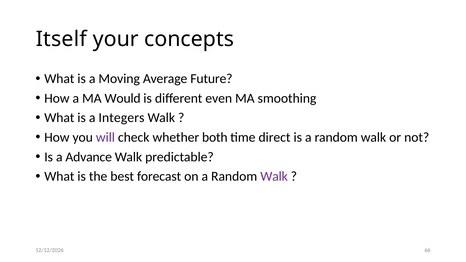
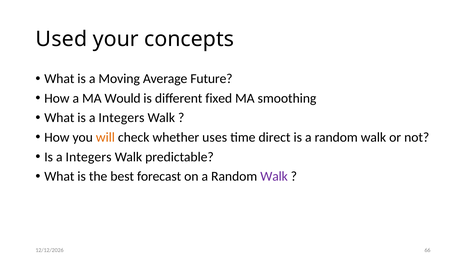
Itself: Itself -> Used (61, 39)
even: even -> fixed (219, 98)
will colour: purple -> orange (105, 137)
both: both -> uses (215, 137)
Advance: Advance -> Integers (89, 157)
